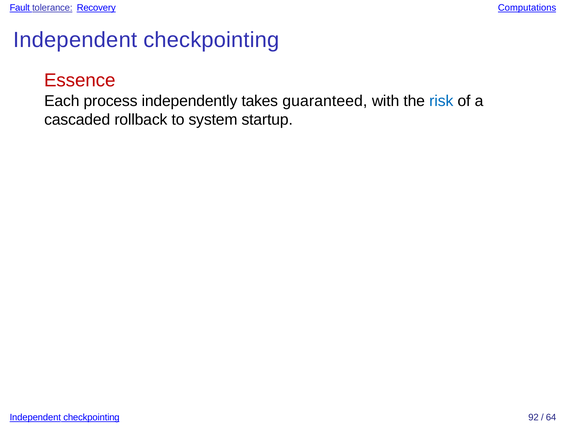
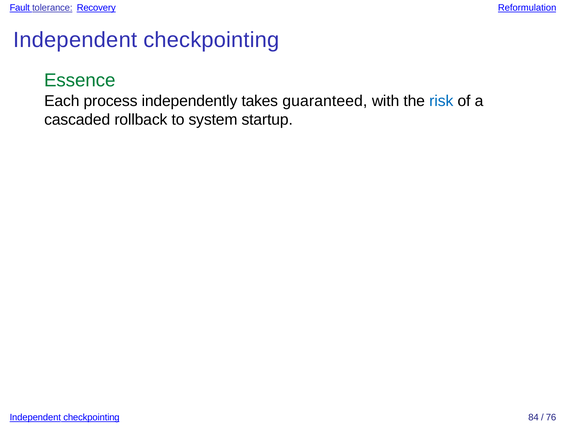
Computations: Computations -> Reformulation (527, 8)
Essence colour: red -> green (80, 80)
92: 92 -> 84 (533, 417)
64: 64 -> 76 (551, 417)
